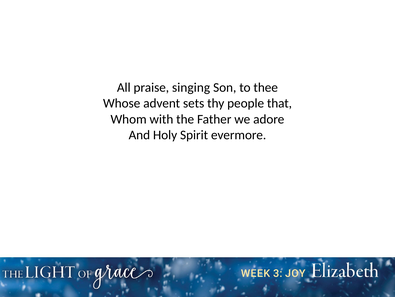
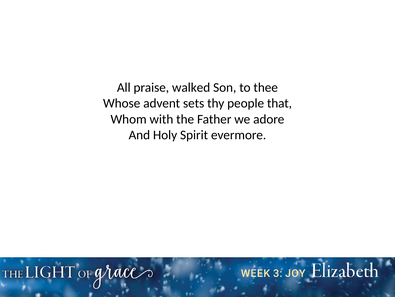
singing: singing -> walked (191, 87)
